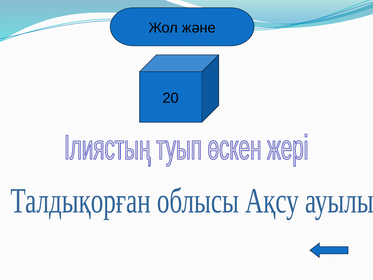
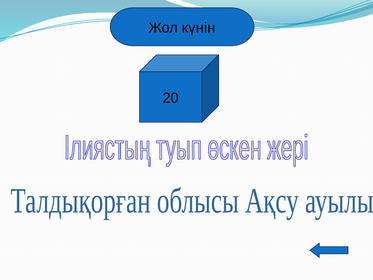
және: және -> күнін (199, 28)
